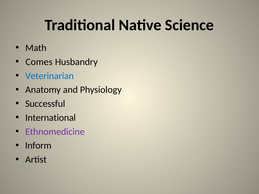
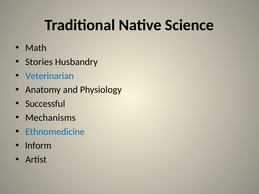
Comes: Comes -> Stories (39, 62)
International: International -> Mechanisms (50, 118)
Ethnomedicine colour: purple -> blue (55, 132)
